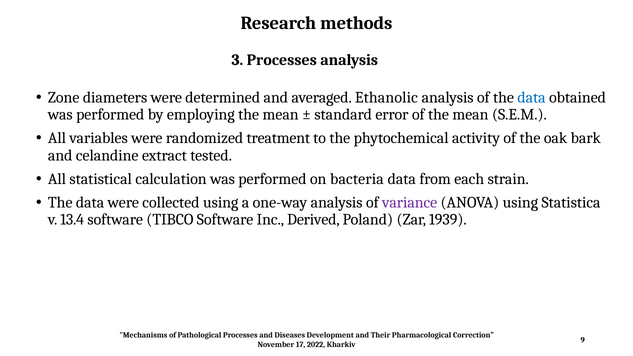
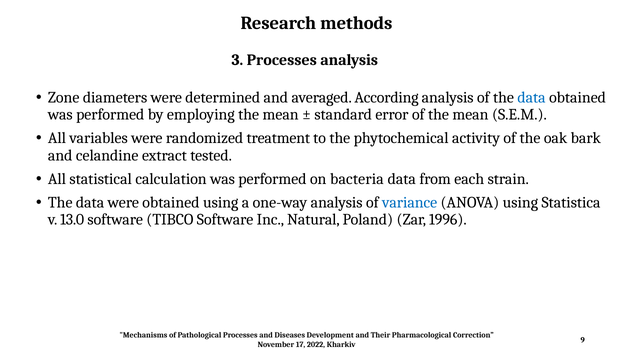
Ethanolic: Ethanolic -> According (387, 97)
were collected: collected -> obtained (171, 203)
variance colour: purple -> blue (410, 203)
13.4: 13.4 -> 13.0 (72, 220)
Derived: Derived -> Natural (313, 220)
1939: 1939 -> 1996 (448, 220)
